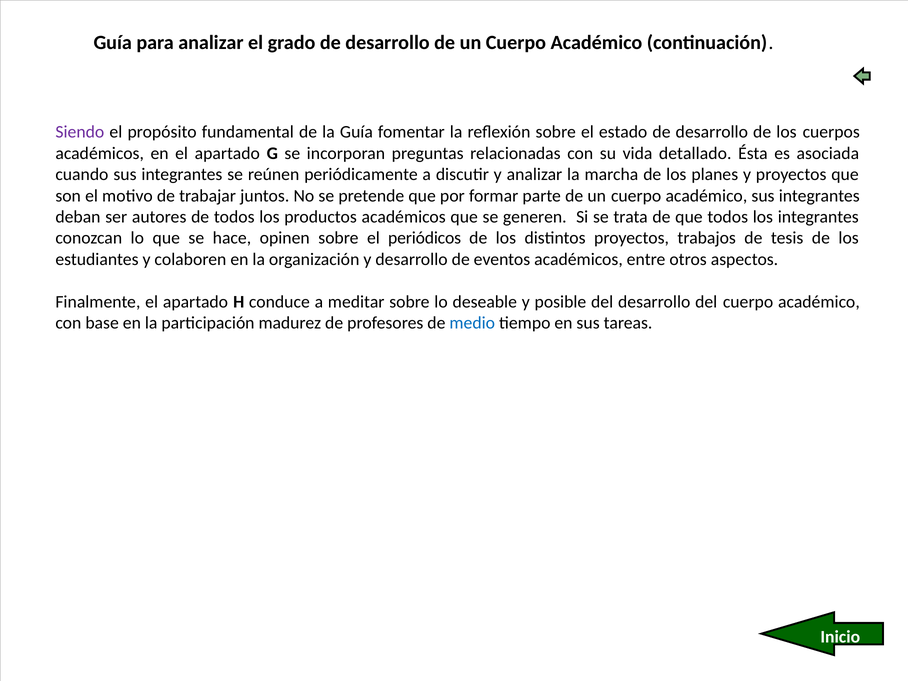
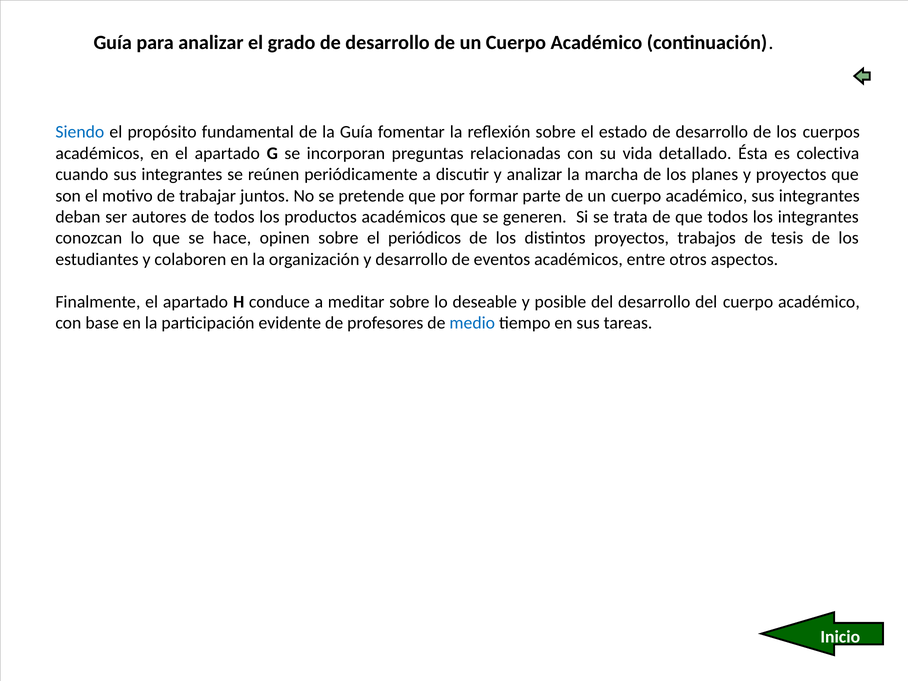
Siendo colour: purple -> blue (80, 132)
asociada: asociada -> colectiva (828, 153)
madurez: madurez -> evidente (290, 323)
